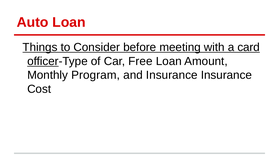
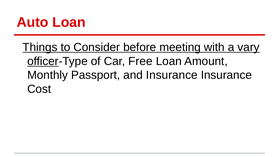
card: card -> vary (249, 47)
Program: Program -> Passport (96, 75)
